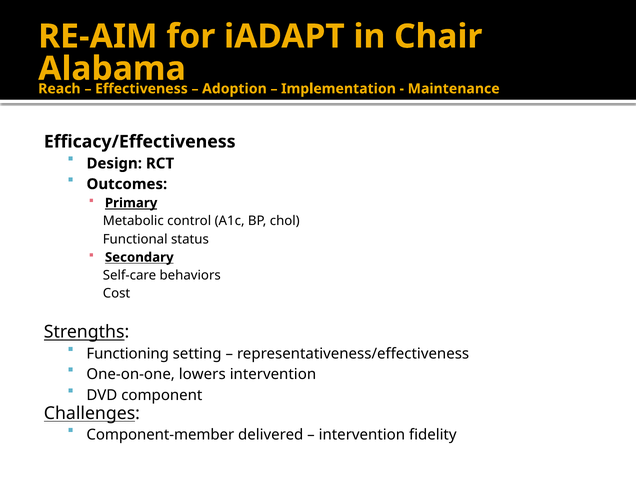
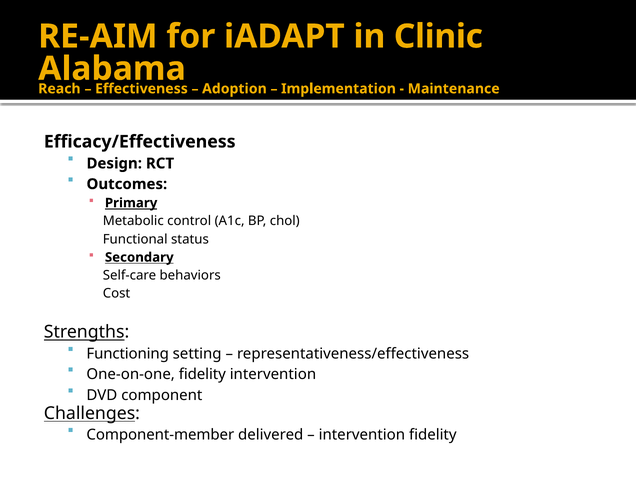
Chair: Chair -> Clinic (438, 36)
One-on-one lowers: lowers -> fidelity (202, 375)
